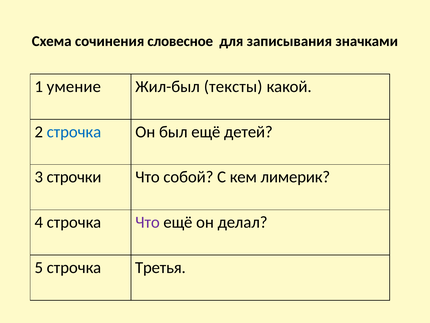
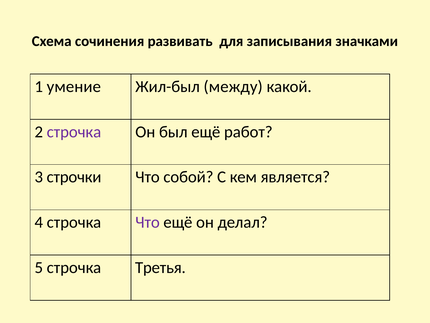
словесное: словесное -> развивать (180, 41)
тексты: тексты -> между (233, 86)
строчка colour: blue -> purple (74, 132)
детей: детей -> работ (248, 132)
лимерик: лимерик -> является (295, 177)
